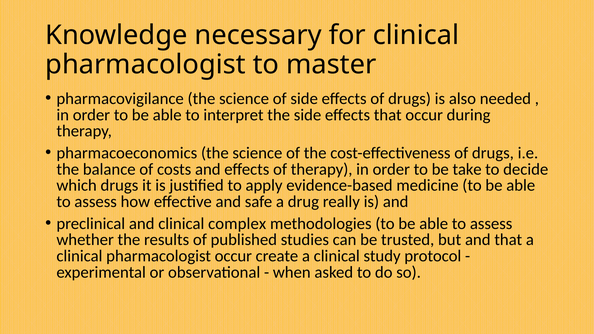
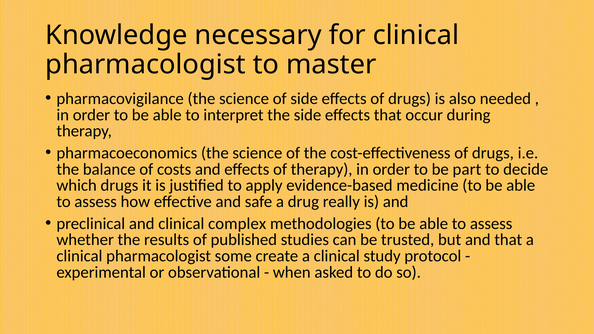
take: take -> part (467, 169)
pharmacologist occur: occur -> some (233, 256)
